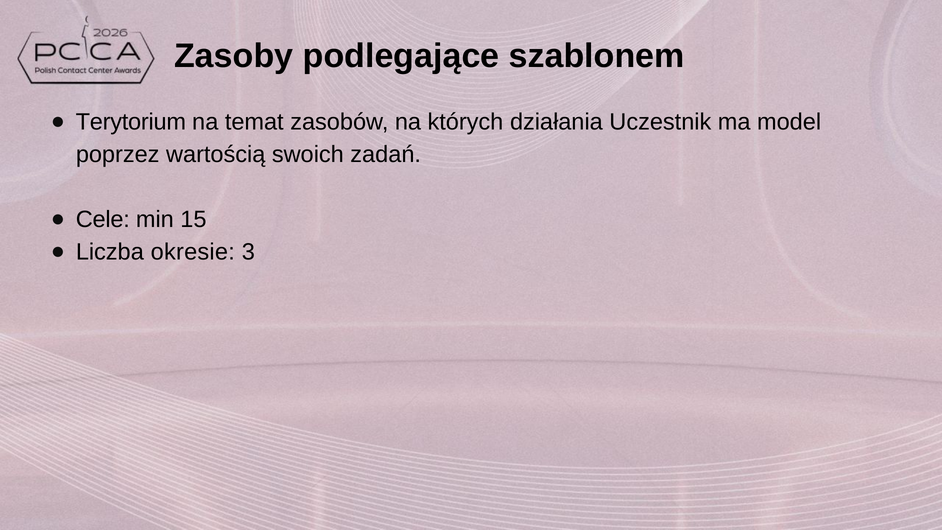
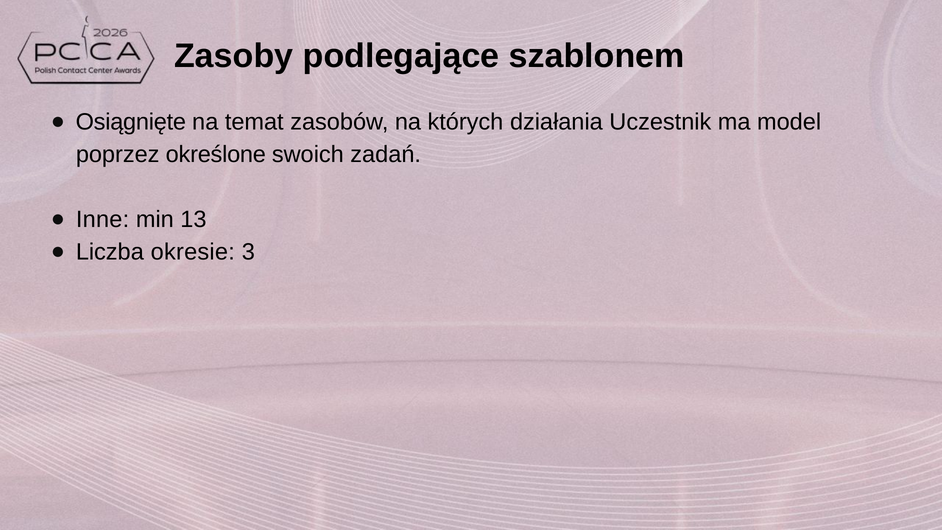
Terytorium: Terytorium -> Osiągnięte (131, 122)
wartością: wartością -> określone (216, 155)
Cele: Cele -> Inne (103, 220)
15: 15 -> 13 (193, 220)
